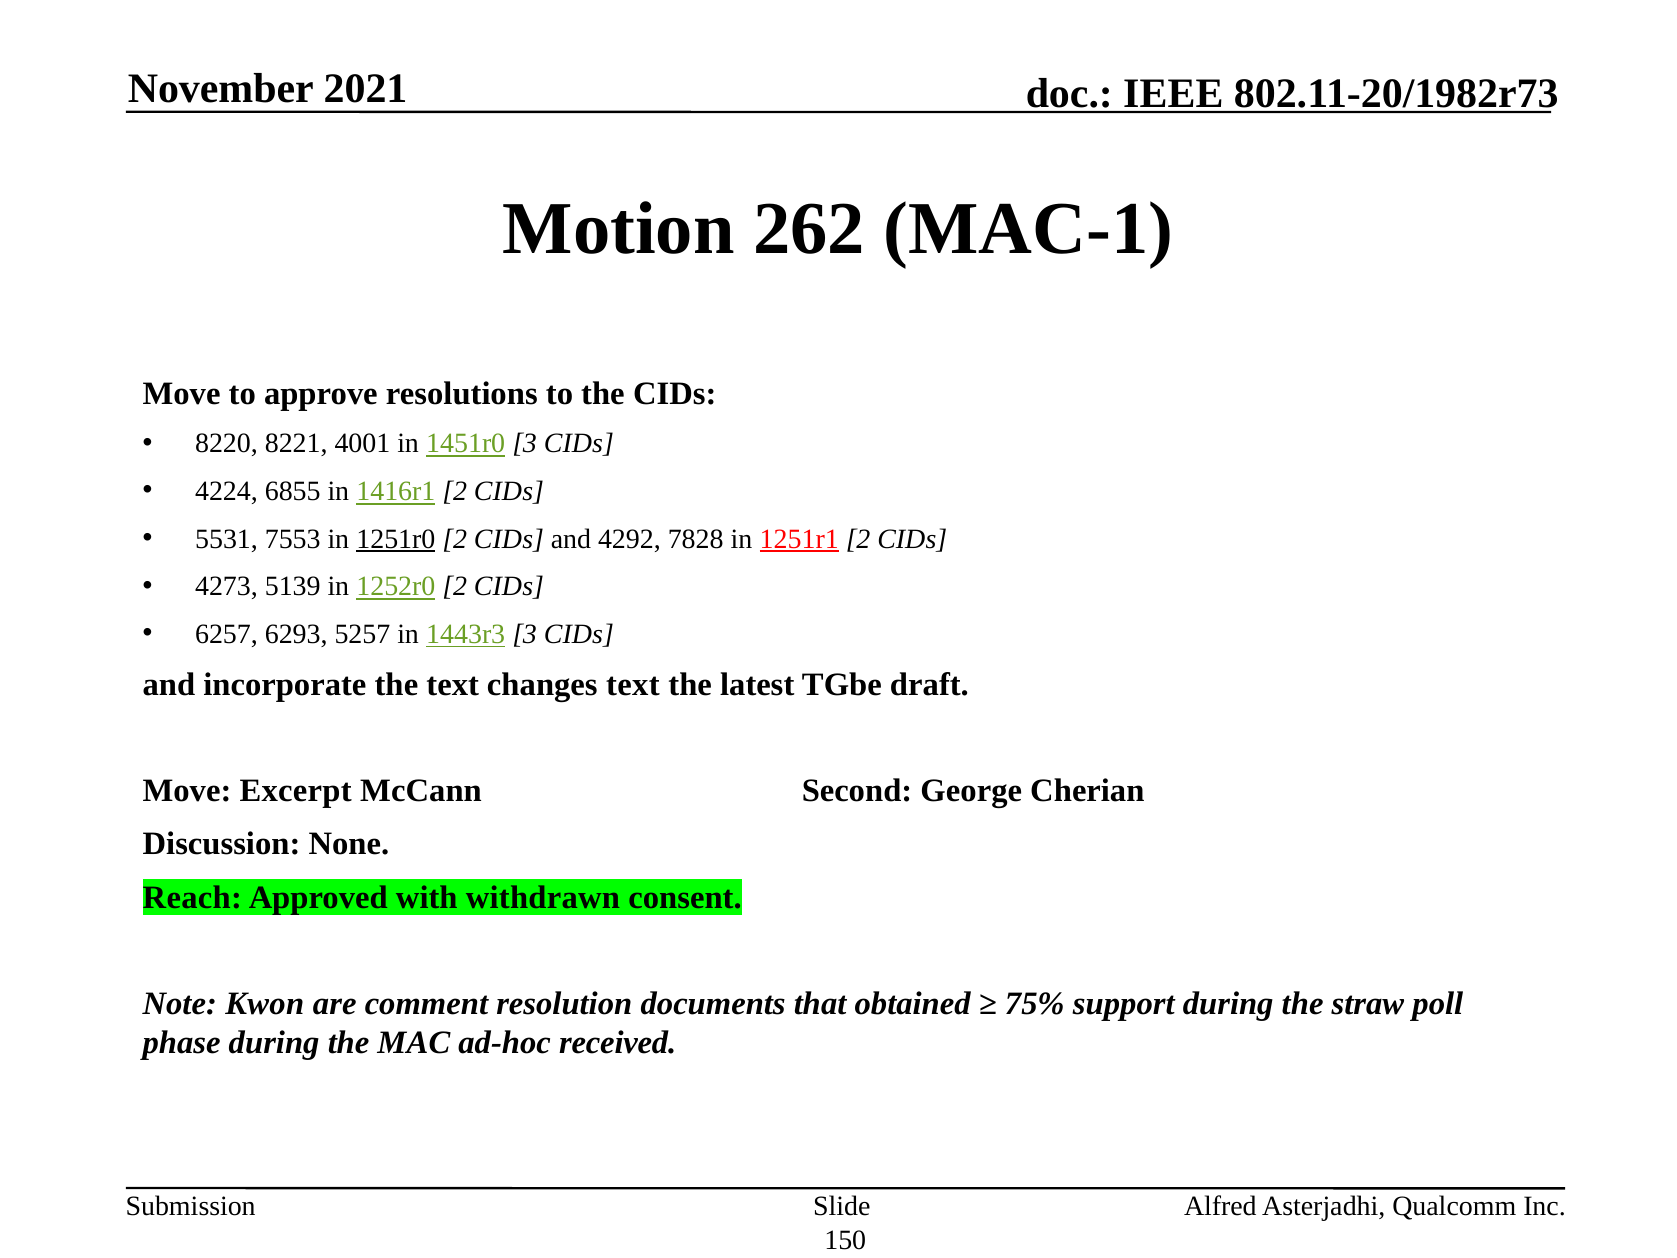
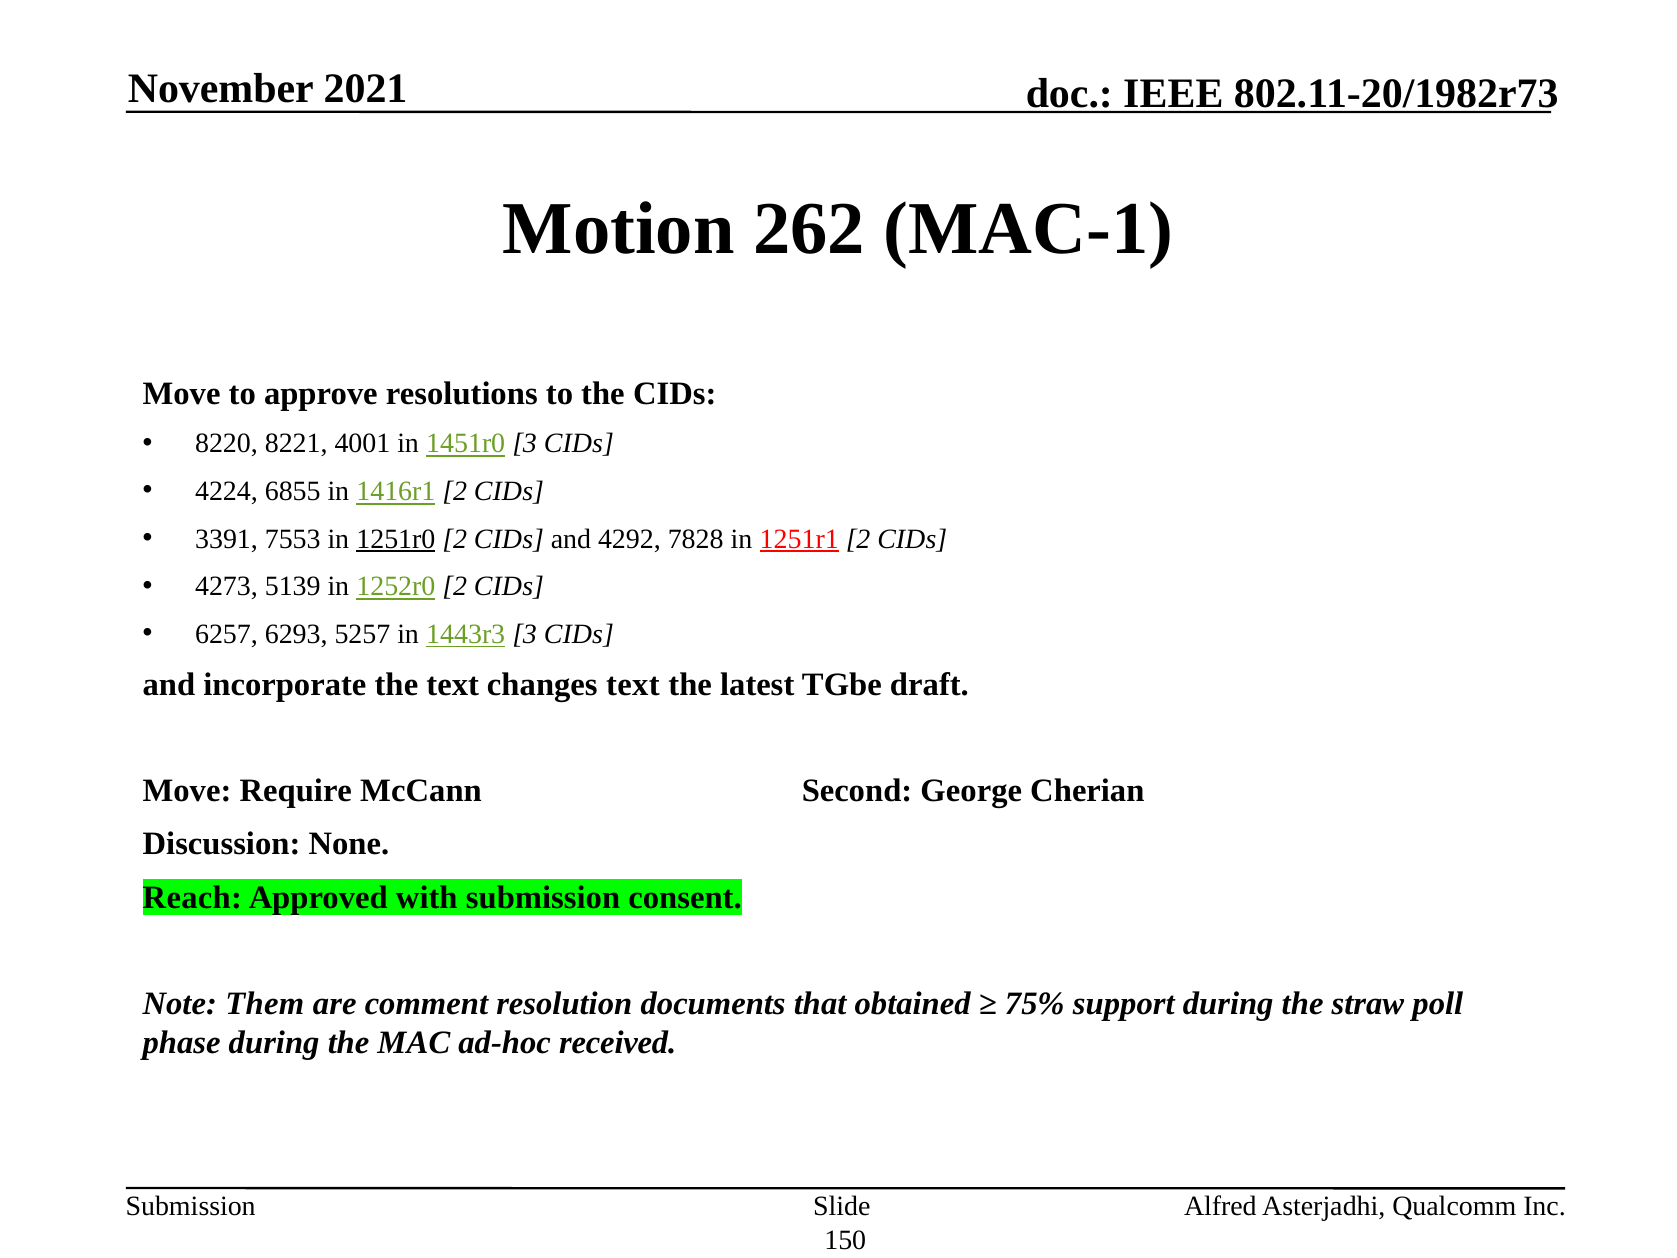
5531: 5531 -> 3391 (226, 539)
Excerpt: Excerpt -> Require (296, 791)
with withdrawn: withdrawn -> submission (543, 897)
Kwon: Kwon -> Them (265, 1003)
